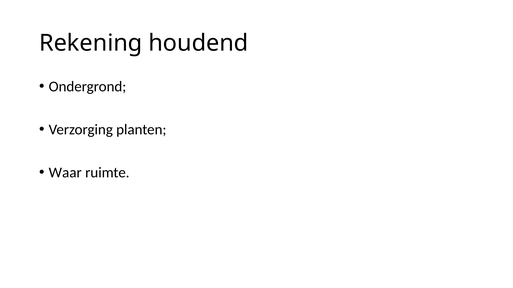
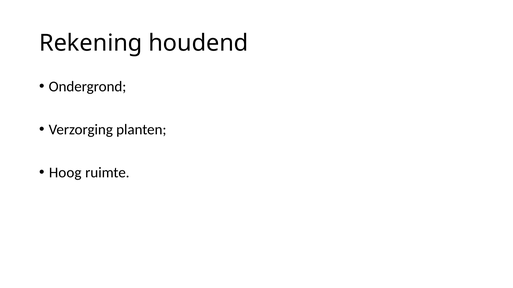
Waar: Waar -> Hoog (65, 173)
